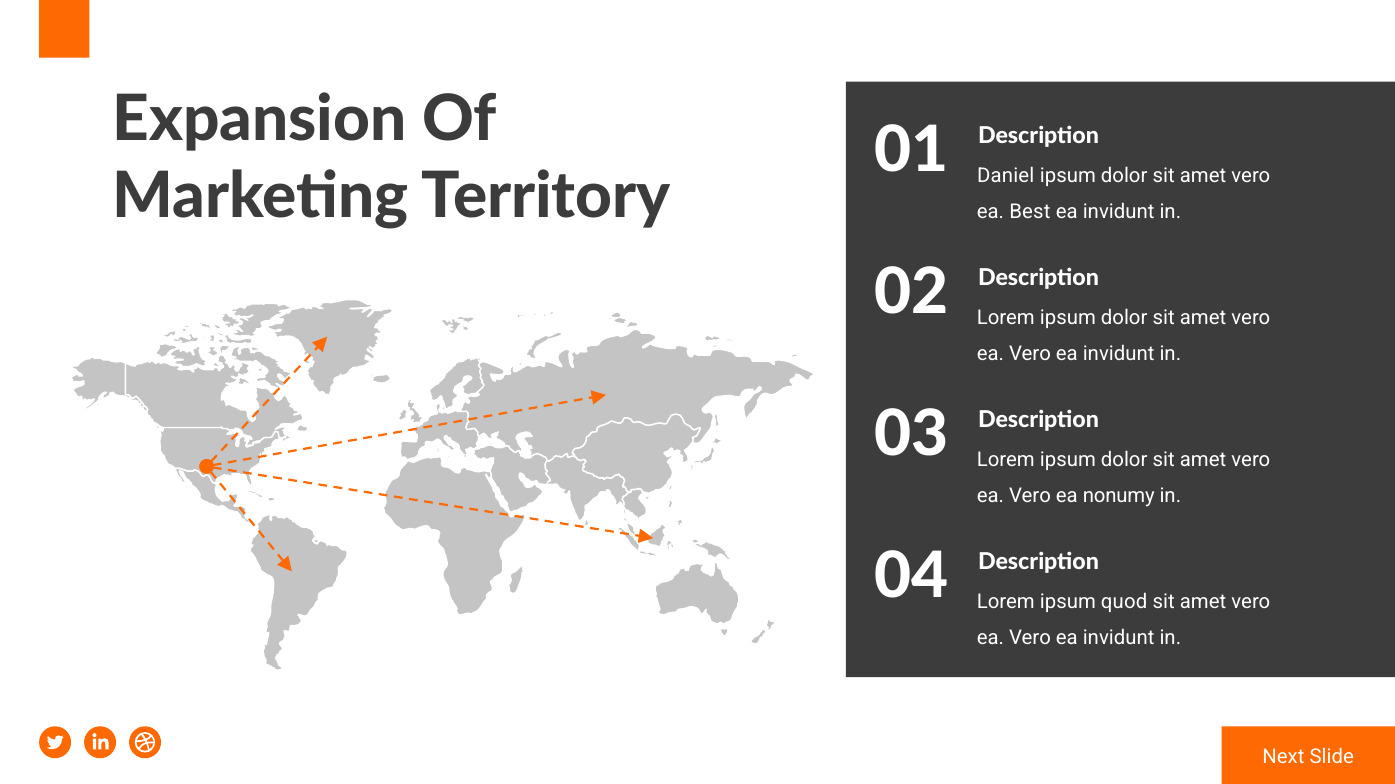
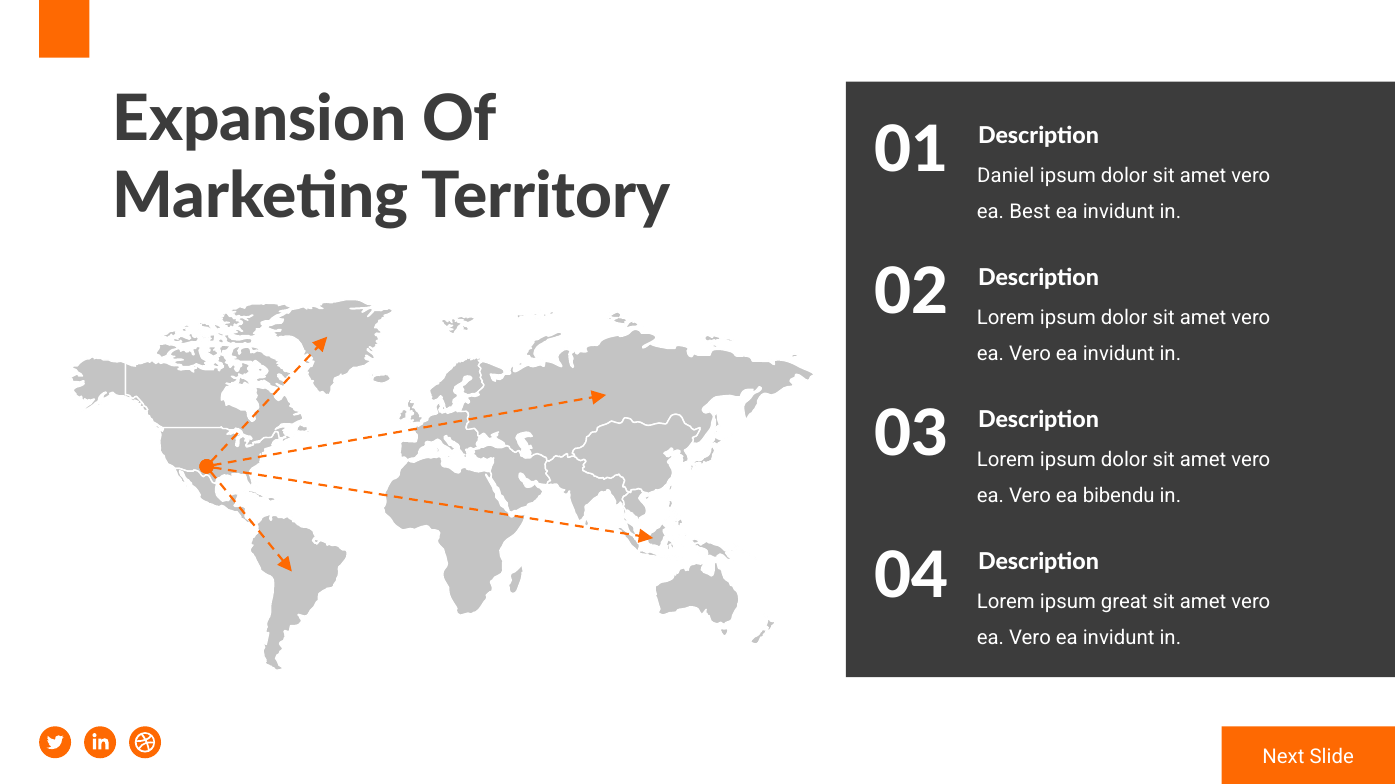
nonumy: nonumy -> bibendu (1119, 497)
quod: quod -> great (1124, 602)
